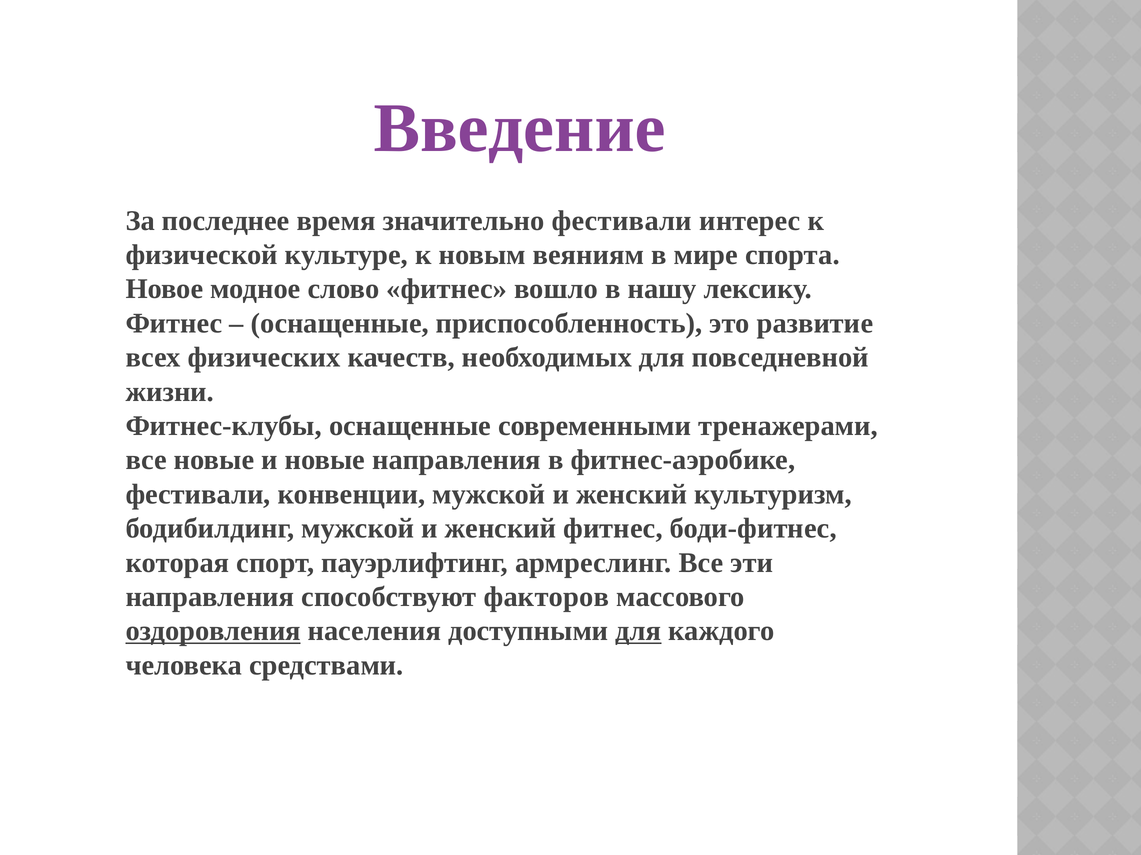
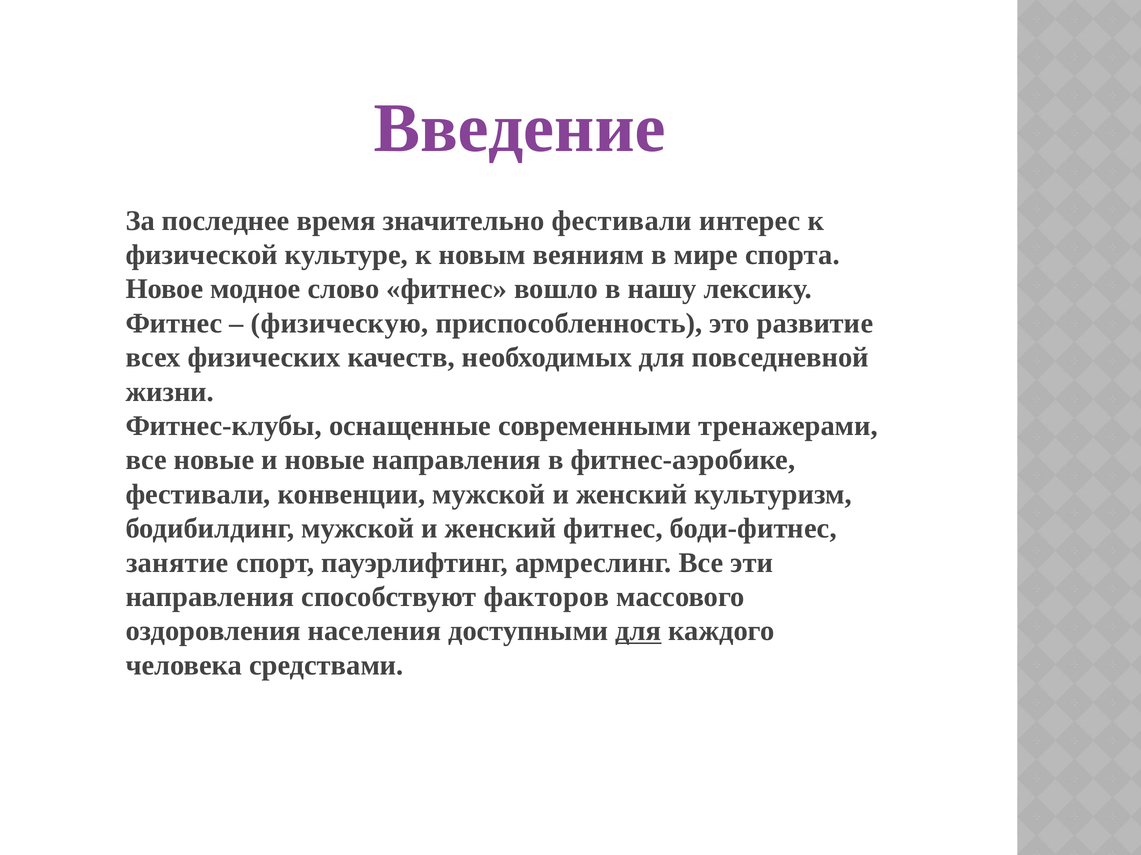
оснащенные: оснащенные -> физическую (340, 324)
которая: которая -> занятие (177, 563)
оздоровления underline: present -> none (213, 632)
